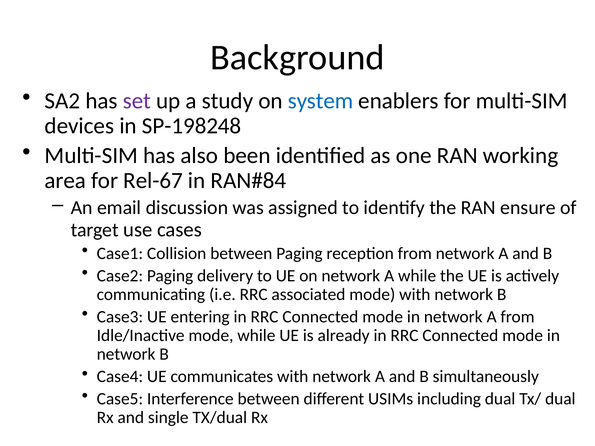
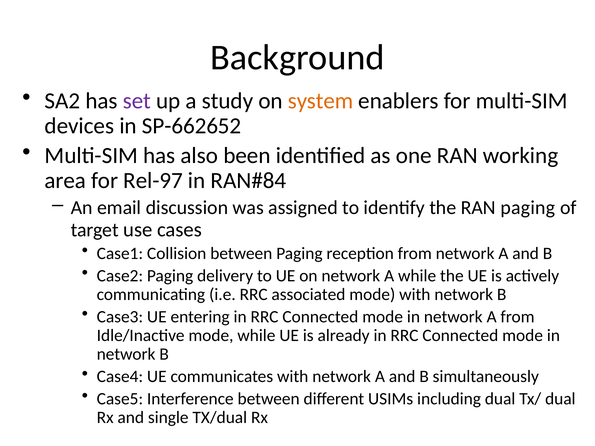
system colour: blue -> orange (321, 101)
SP-198248: SP-198248 -> SP-662652 (192, 126)
Rel-67: Rel-67 -> Rel-97 (153, 181)
RAN ensure: ensure -> paging (528, 208)
